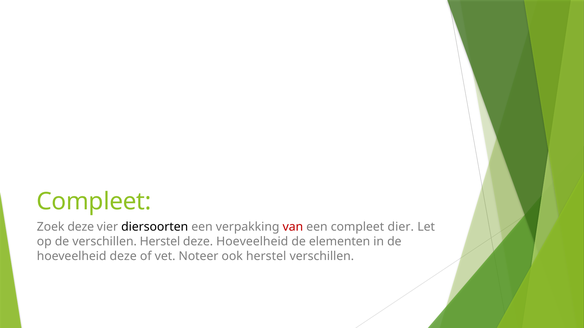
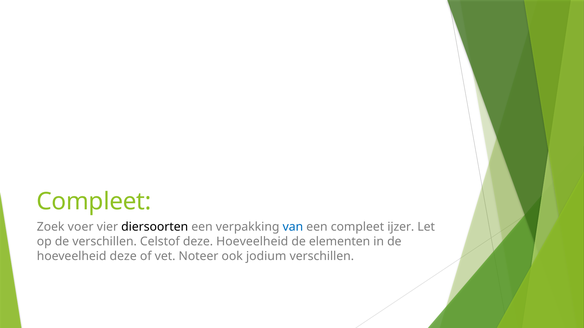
Zoek deze: deze -> voer (81, 227)
van colour: red -> blue (293, 227)
dier: dier -> ijzer (401, 227)
verschillen Herstel: Herstel -> Celstof (160, 242)
ook herstel: herstel -> jodium (266, 256)
